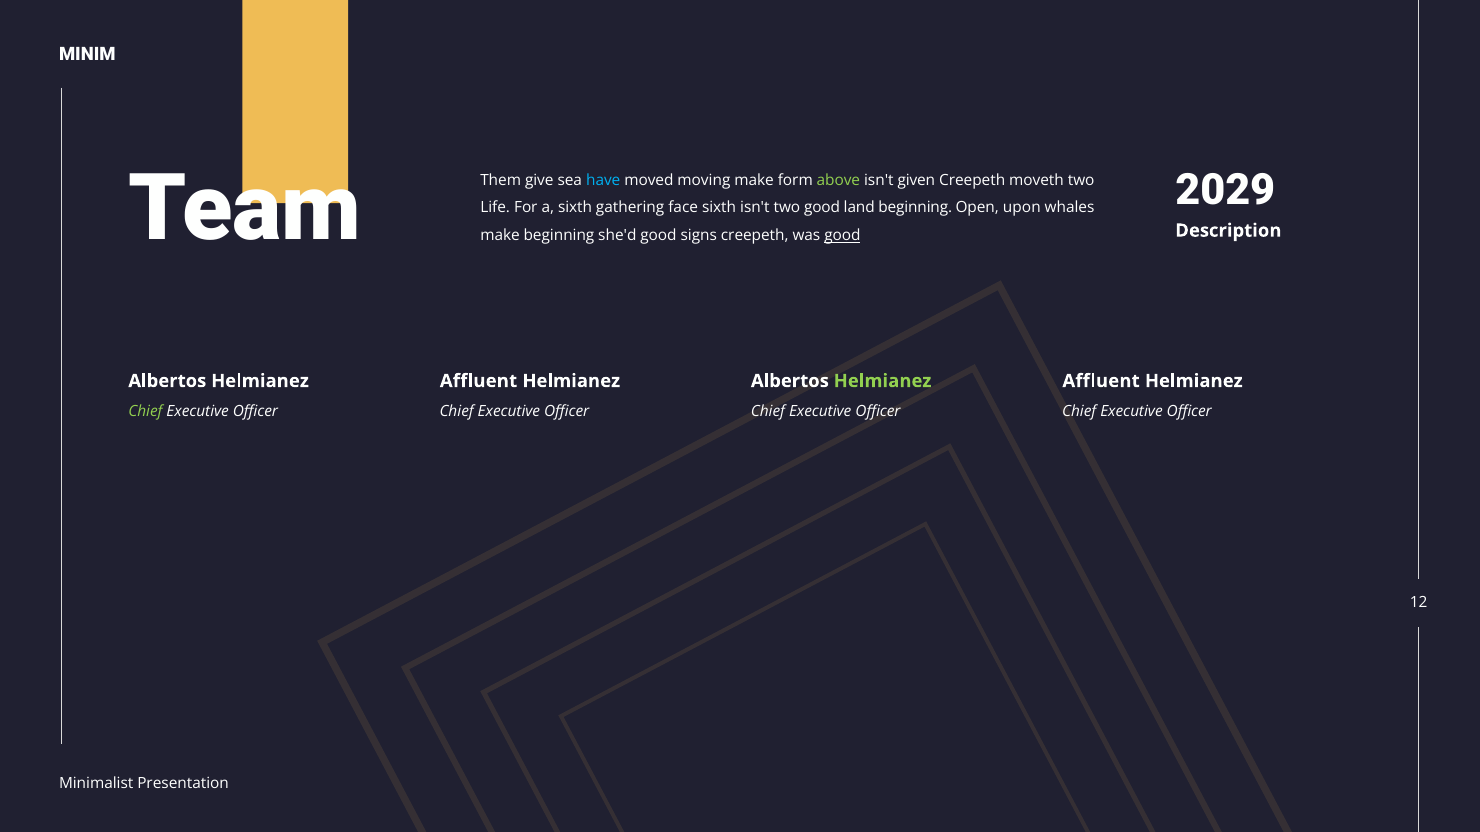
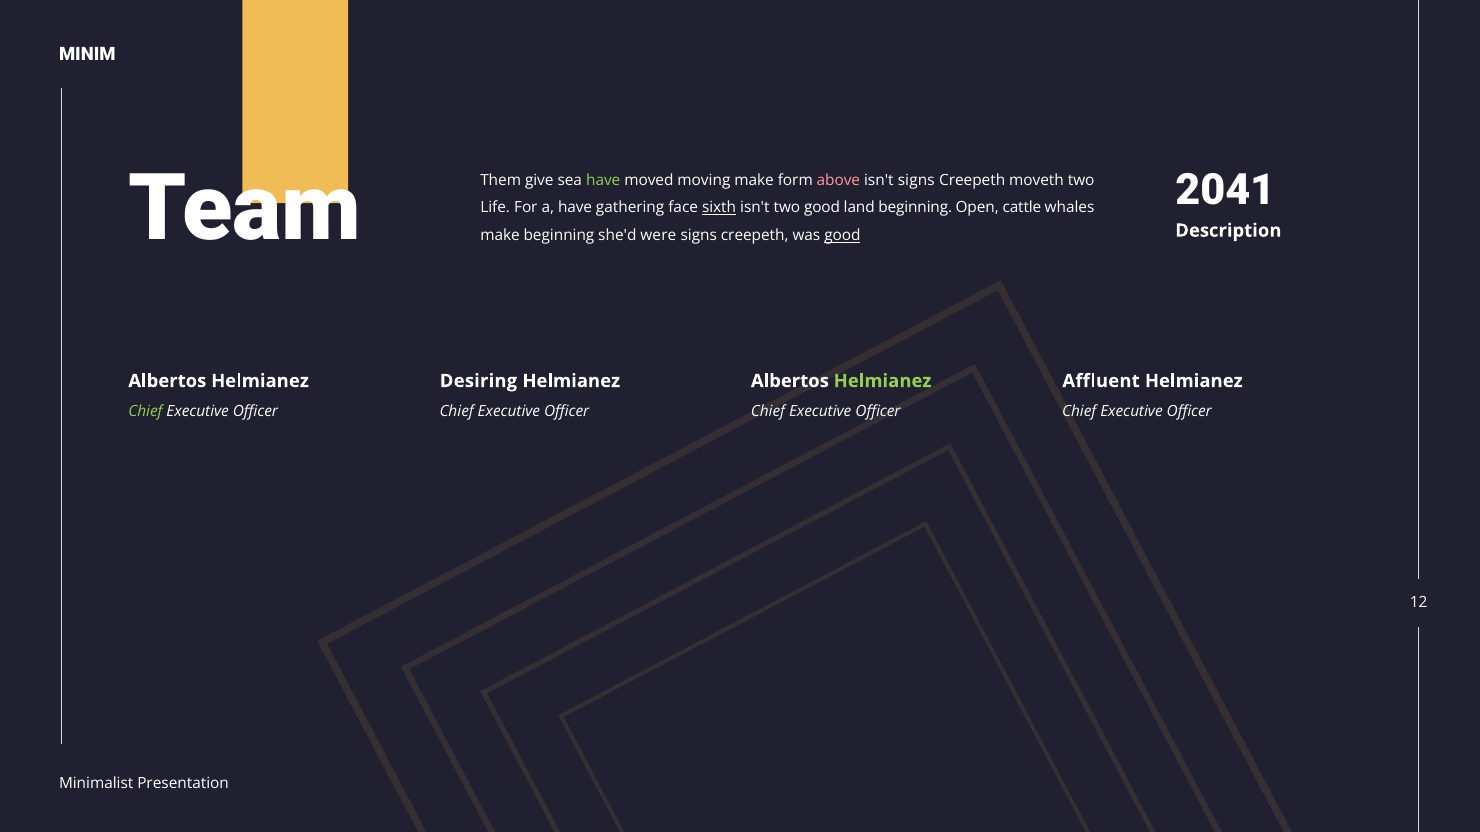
have colour: light blue -> light green (603, 180)
above colour: light green -> pink (838, 180)
isn't given: given -> signs (916, 180)
2029: 2029 -> 2041 (1225, 191)
a sixth: sixth -> have (575, 208)
sixth underline: none -> present (719, 208)
upon: upon -> cattle (1022, 208)
she'd good: good -> were (658, 236)
Affluent: Affluent -> Desiring (479, 381)
